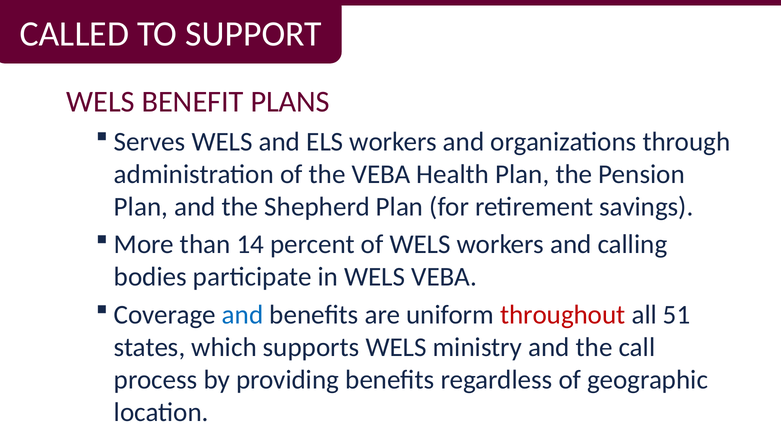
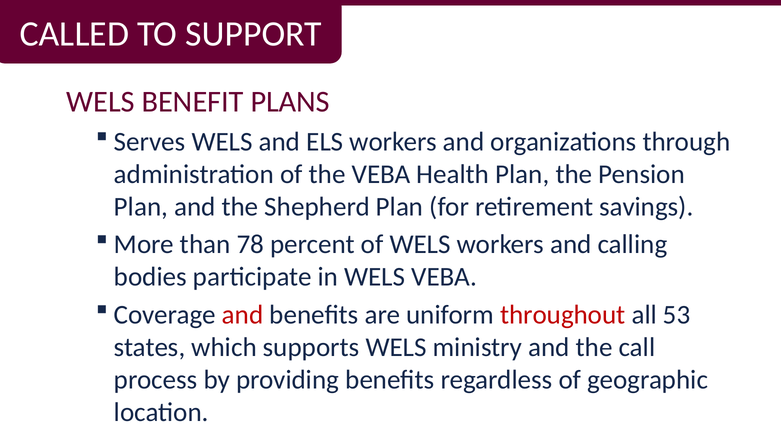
14: 14 -> 78 (250, 245)
and colour: blue -> red (243, 315)
51: 51 -> 53 (677, 315)
